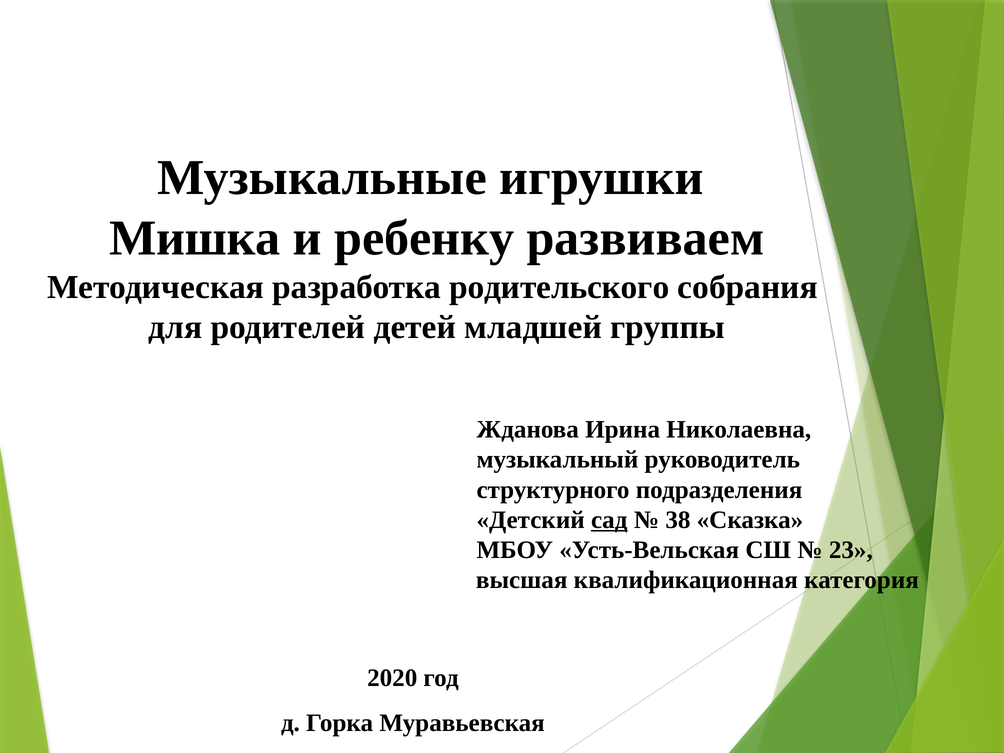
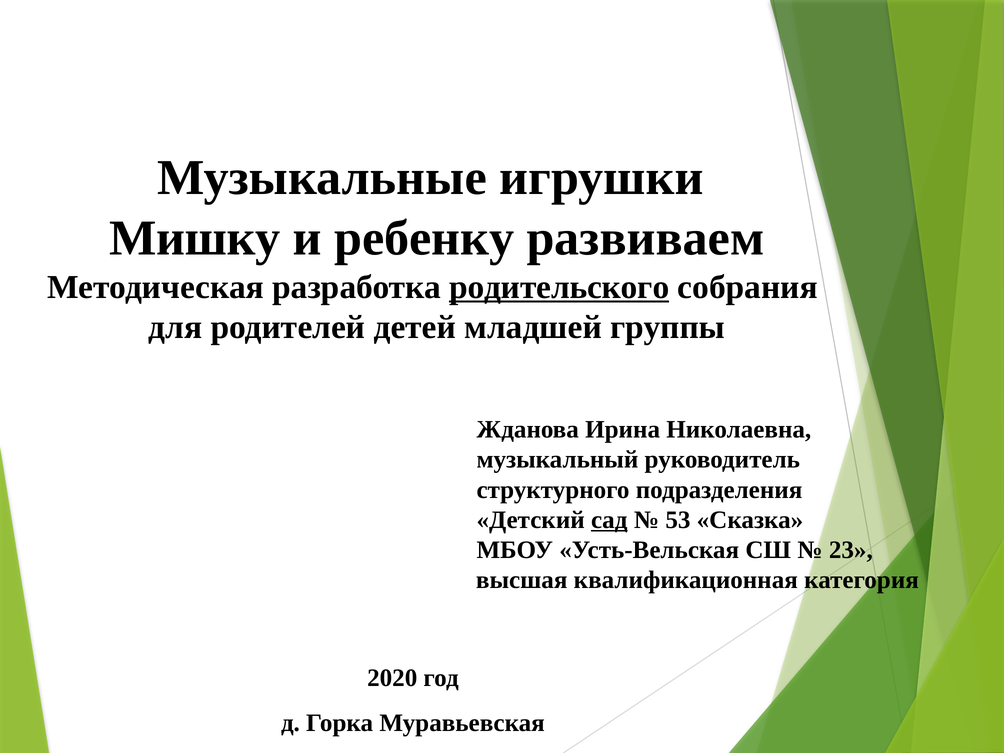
Мишка: Мишка -> Мишку (195, 238)
родительского underline: none -> present (559, 287)
38: 38 -> 53 (678, 520)
